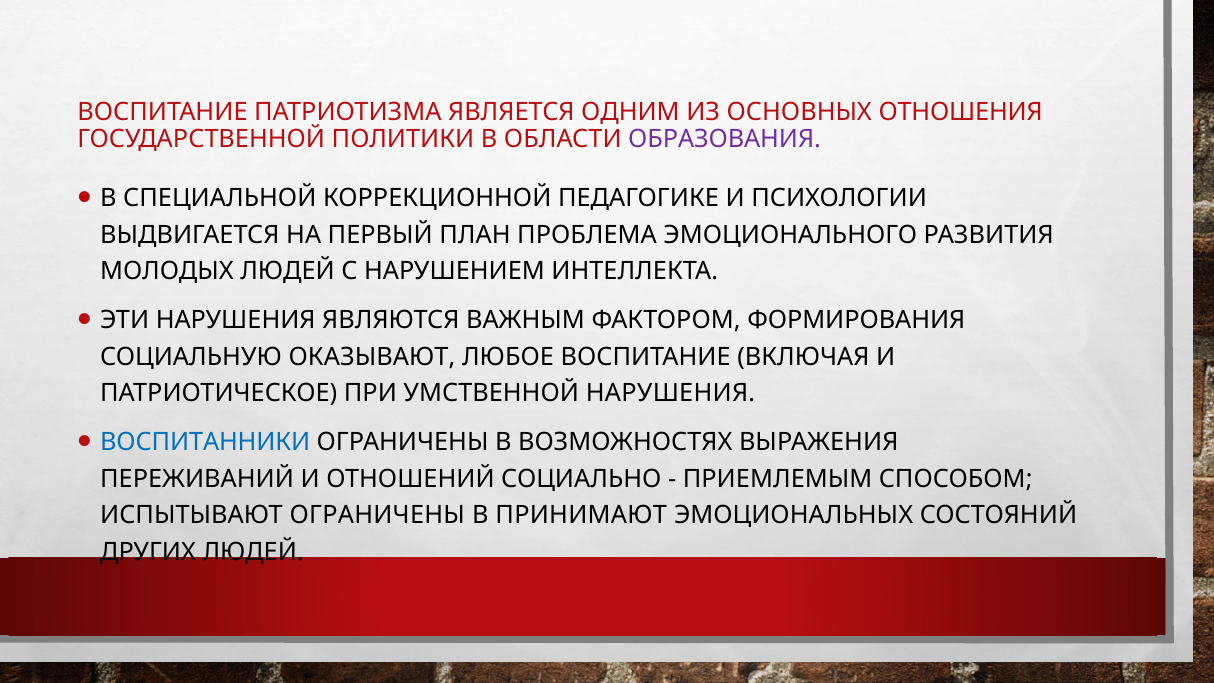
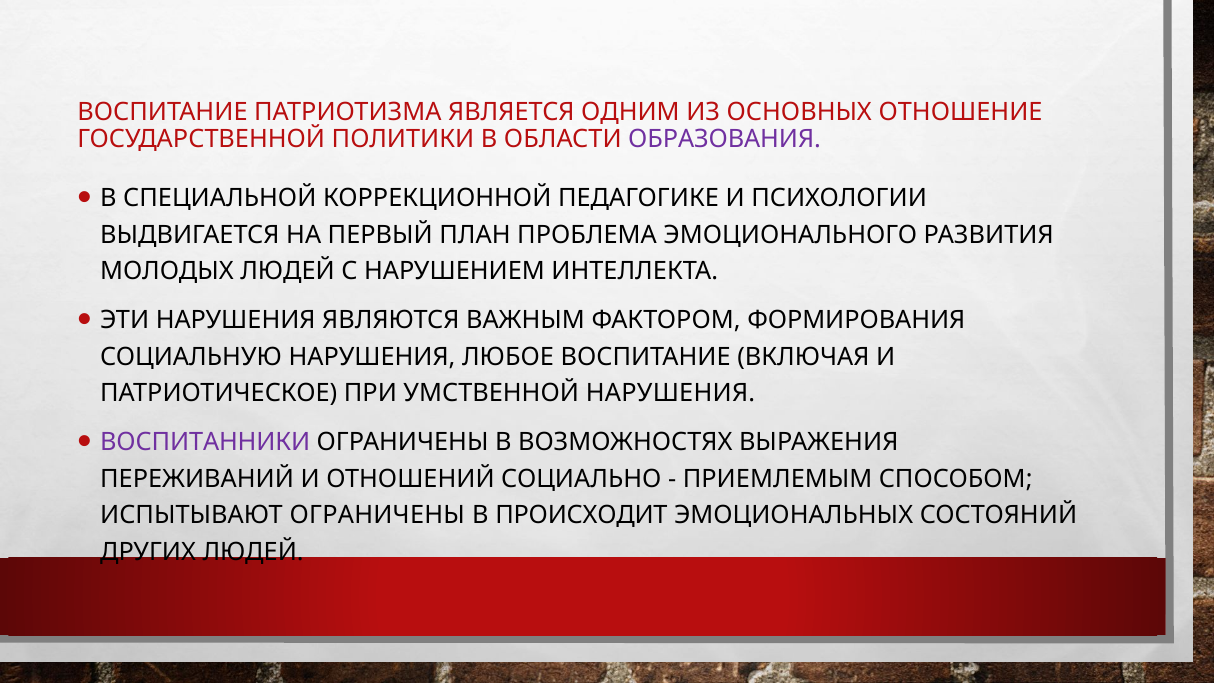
ОТНОШЕНИЯ: ОТНОШЕНИЯ -> ОТНОШЕНИЕ (961, 112)
СОЦИАЛЬНУЮ ОКАЗЫВАЮТ: ОКАЗЫВАЮТ -> НАРУШЕНИЯ (372, 357)
ВОСПИТАННИКИ colour: blue -> purple (205, 442)
ПРИНИМАЮТ: ПРИНИМАЮТ -> ПРОИСХОДИТ (581, 515)
